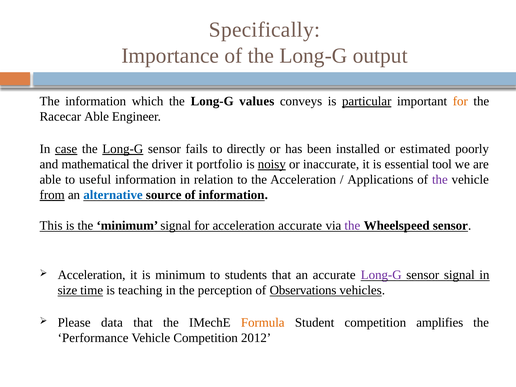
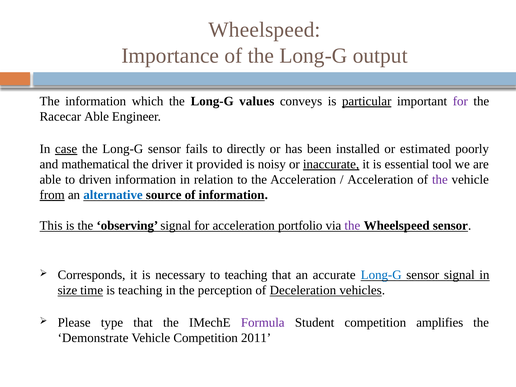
Specifically: Specifically -> Wheelspeed (264, 30)
for colour: orange -> purple (460, 101)
Long-G underline: present -> none (123, 149)
portfolio: portfolio -> provided (219, 164)
noisy underline: present -> none (272, 164)
inaccurate underline: none -> present (331, 164)
useful: useful -> driven (95, 180)
Applications: Applications -> Acceleration (380, 180)
the minimum: minimum -> observing (127, 226)
acceleration accurate: accurate -> portfolio (300, 226)
Acceleration: Acceleration -> Corresponds (92, 275)
is minimum: minimum -> necessary (180, 275)
to students: students -> teaching (246, 275)
Long-G colour: purple -> blue (381, 275)
Observations: Observations -> Deceleration (303, 290)
data: data -> type (112, 323)
Formula colour: orange -> purple (263, 323)
Performance: Performance -> Demonstrate (93, 338)
2012: 2012 -> 2011 (256, 338)
